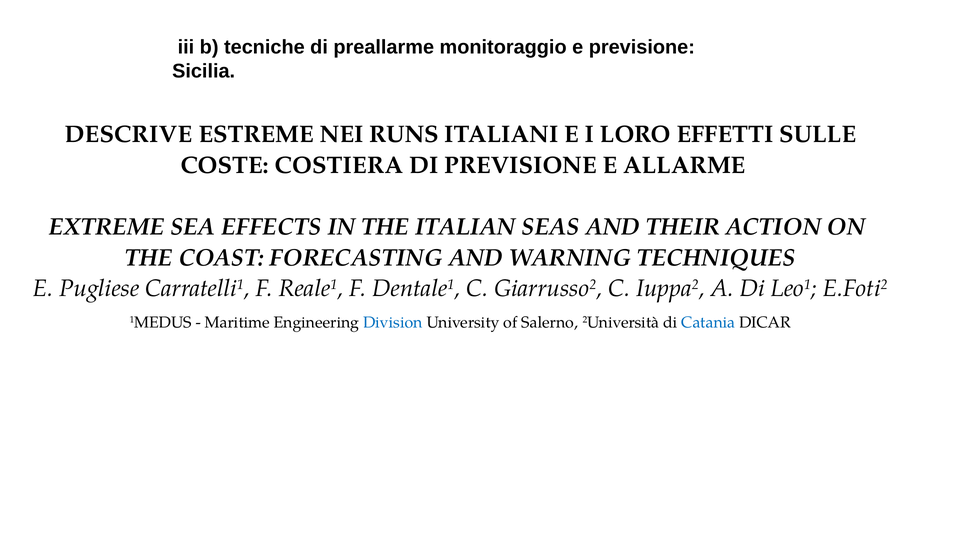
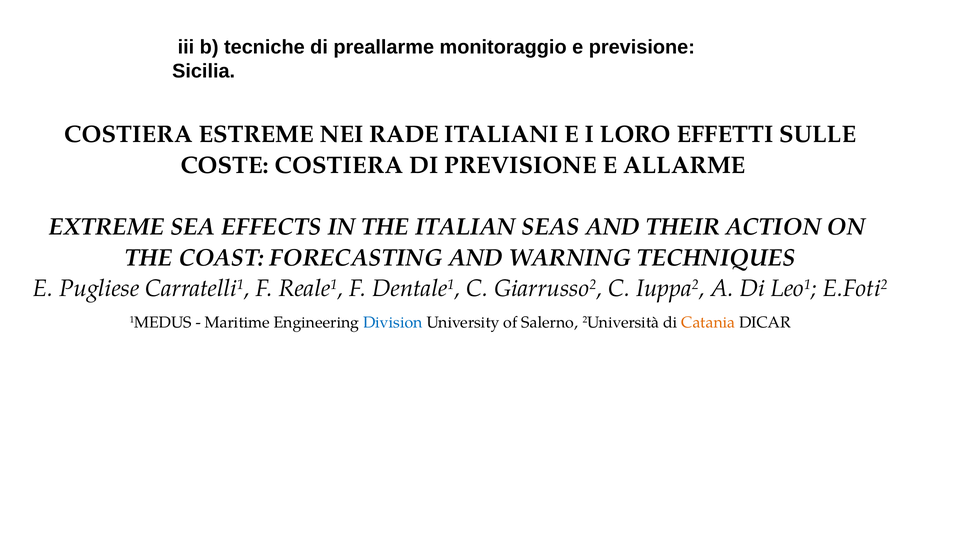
DESCRIVE: DESCRIVE -> COSTIERA (128, 135)
RUNS: RUNS -> RADE (404, 135)
Catania colour: blue -> orange (708, 323)
